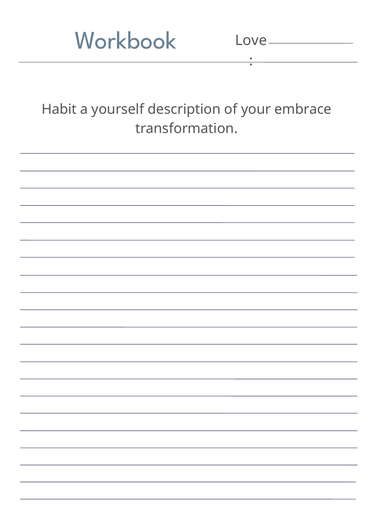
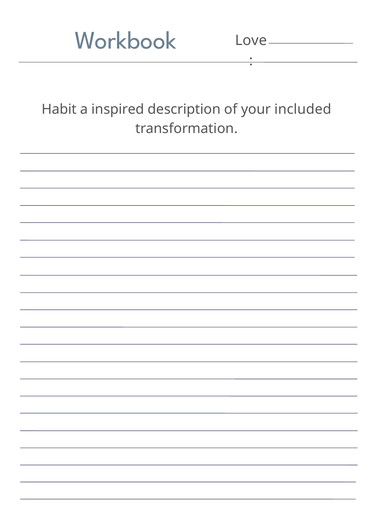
yourself: yourself -> inspired (118, 109)
embrace: embrace -> included (303, 109)
